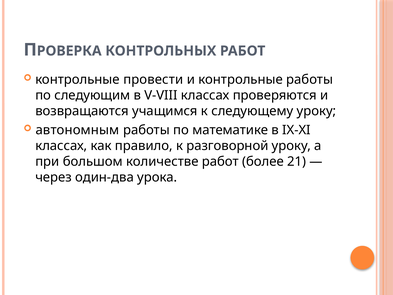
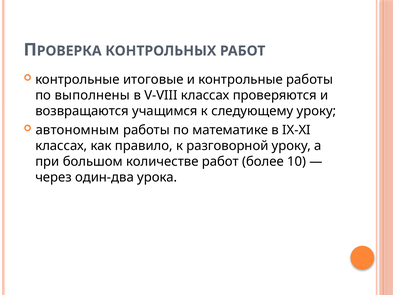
провести: провести -> итоговые (153, 79)
следующим: следующим -> выполнены (92, 95)
21: 21 -> 10 (297, 161)
